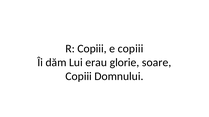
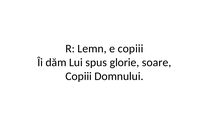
R Copiii: Copiii -> Lemn (92, 49)
erau: erau -> spus (96, 63)
